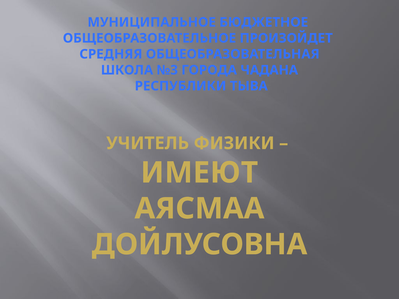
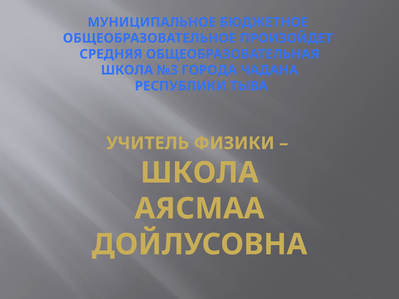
ИМЕЮТ: ИМЕЮТ -> ШКОЛА (200, 173)
